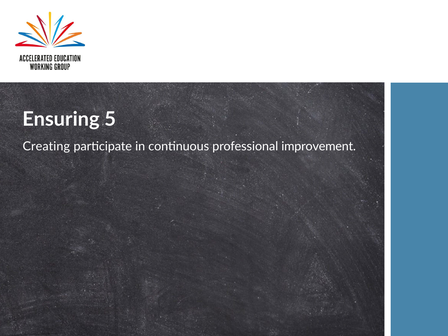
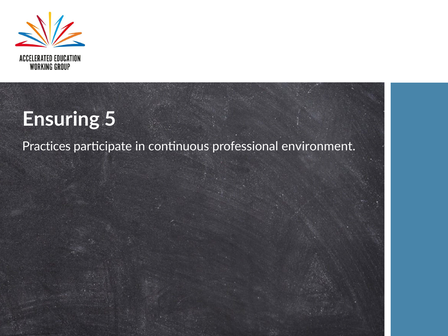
Creating: Creating -> Practices (46, 146)
improvement: improvement -> environment (319, 146)
